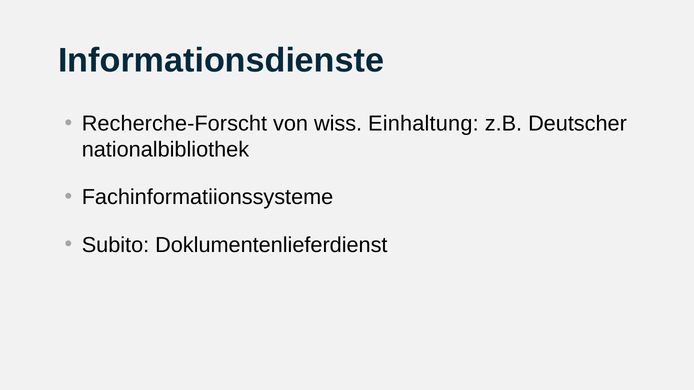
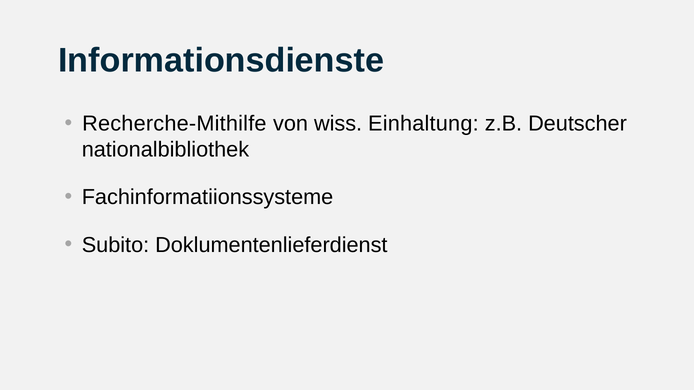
Recherche-Forscht: Recherche-Forscht -> Recherche-Mithilfe (174, 124)
